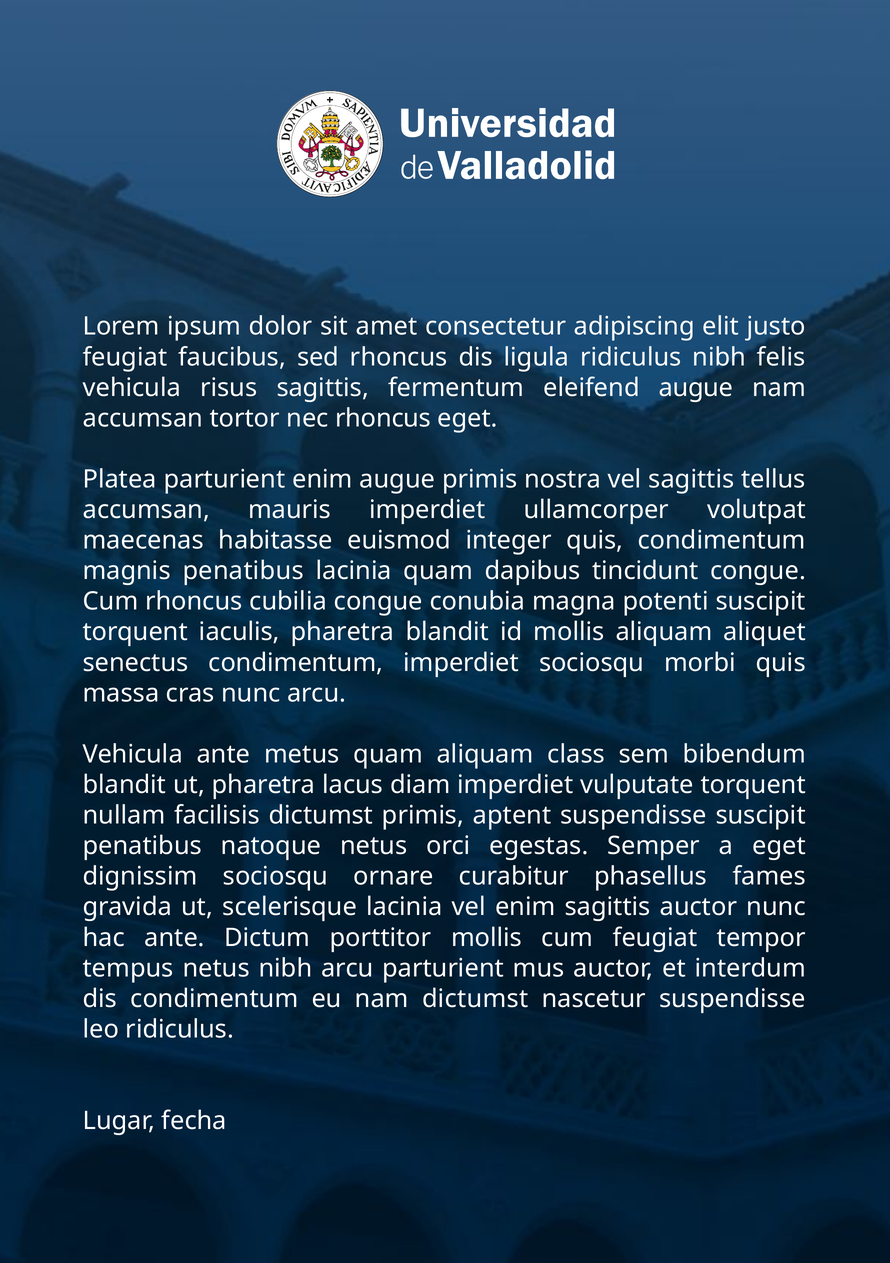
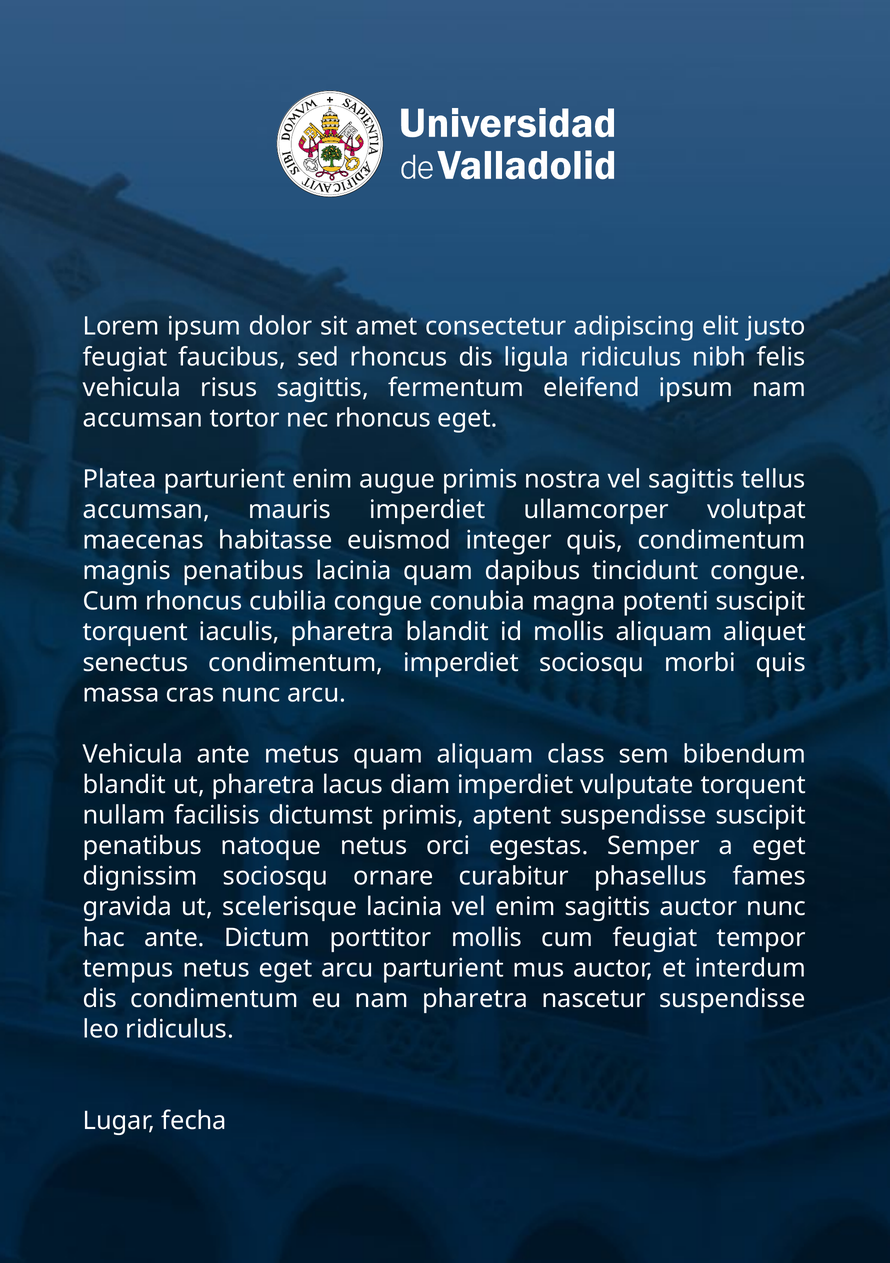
eleifend augue: augue -> ipsum (696, 388)
netus nibh: nibh -> eget (285, 968)
nam dictumst: dictumst -> pharetra (475, 999)
